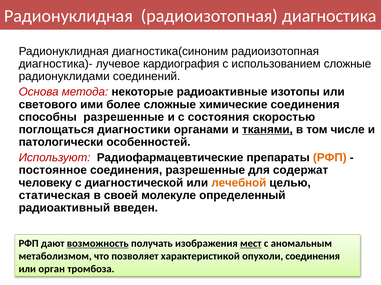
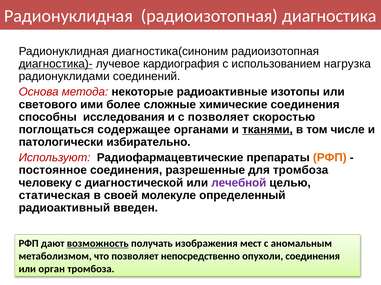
диагностика)- underline: none -> present (56, 64)
использованием сложные: сложные -> нагрузка (347, 64)
способны разрешенные: разрешенные -> исследования (124, 117)
с состояния: состояния -> позволяет (219, 117)
диагностики: диагностики -> содержащее (134, 130)
особенностей: особенностей -> избирательно (148, 142)
для содержат: содержат -> тромбоза (301, 171)
лечебной colour: orange -> purple (239, 183)
мест underline: present -> none (251, 244)
характеристикой: характеристикой -> непосредственно (200, 257)
